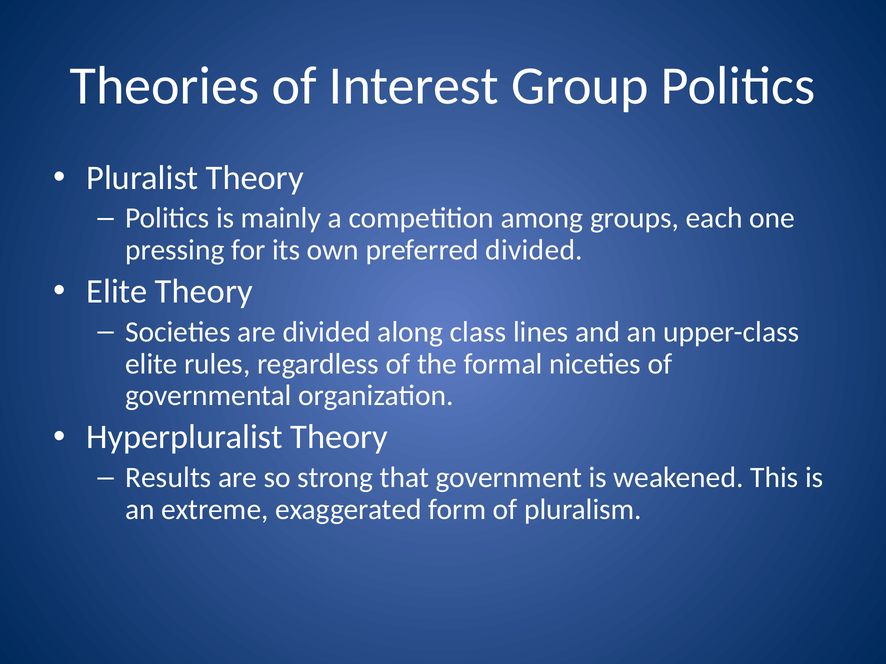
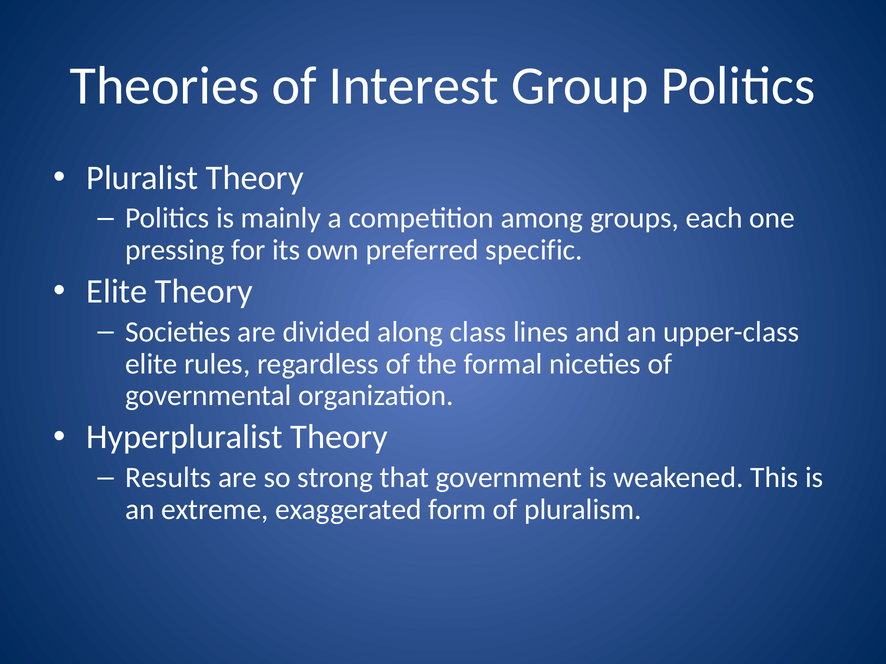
preferred divided: divided -> specific (534, 250)
